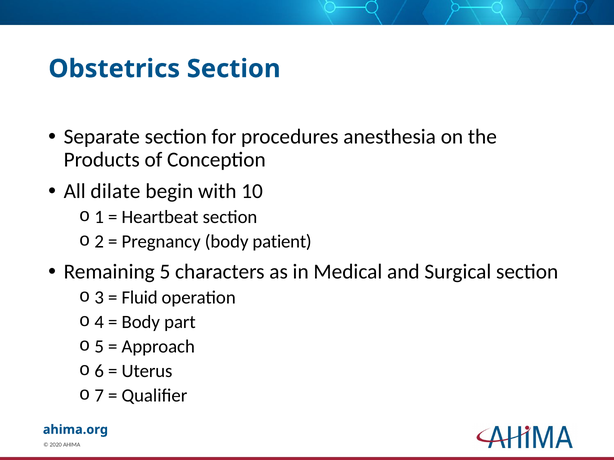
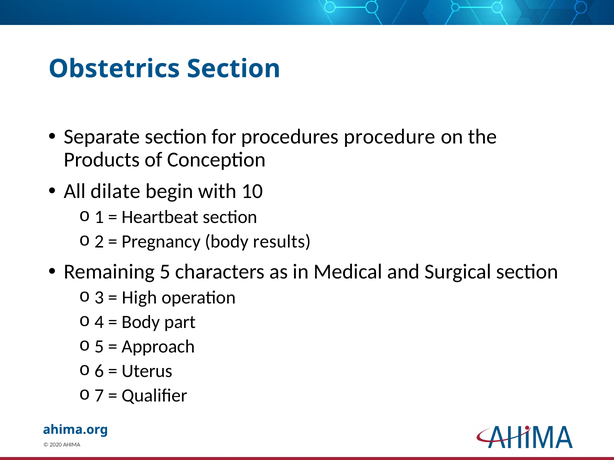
anesthesia: anesthesia -> procedure (390, 137)
patient: patient -> results (282, 242)
Fluid: Fluid -> High (139, 298)
